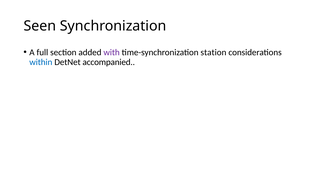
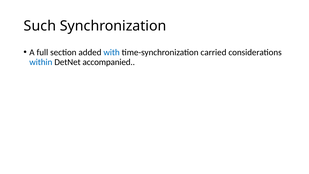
Seen: Seen -> Such (40, 26)
with colour: purple -> blue (112, 52)
station: station -> carried (213, 52)
